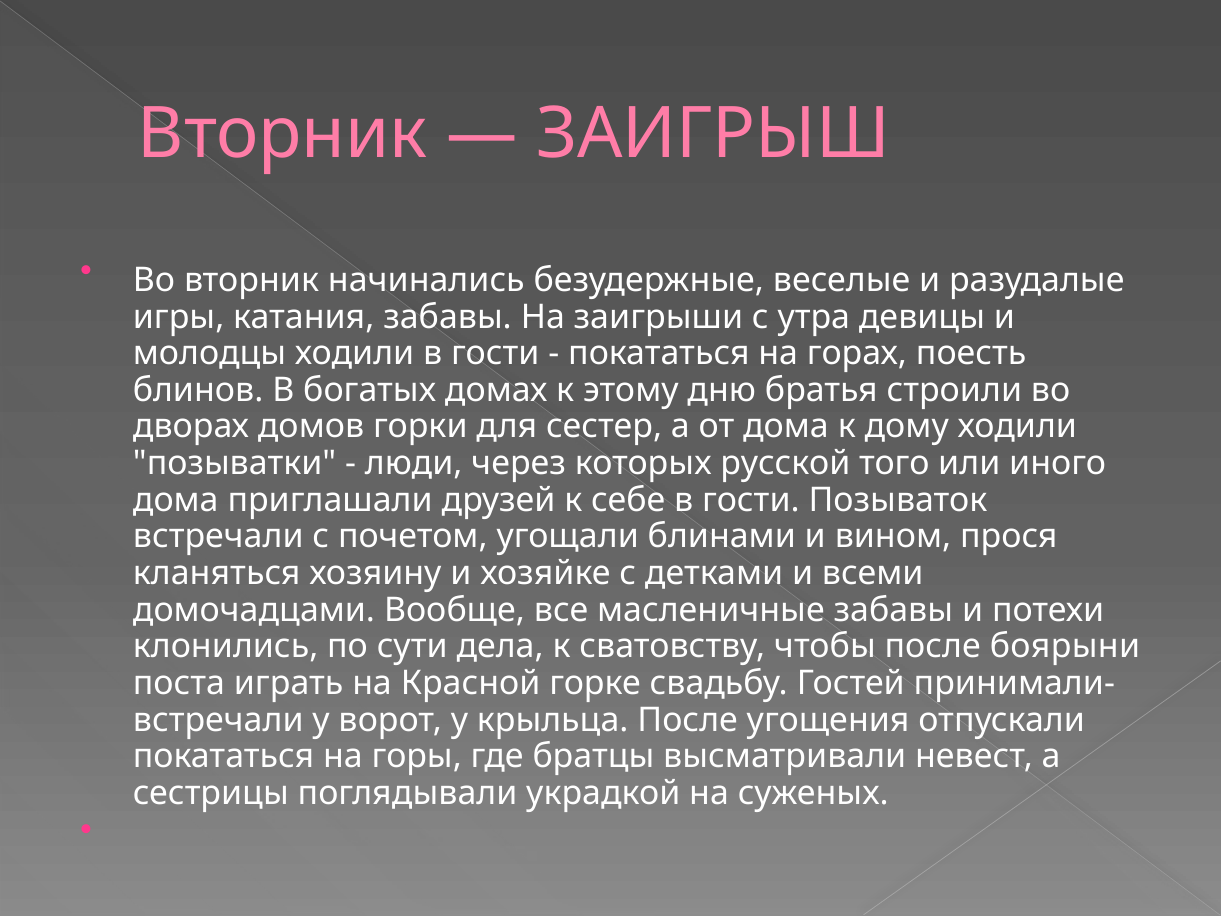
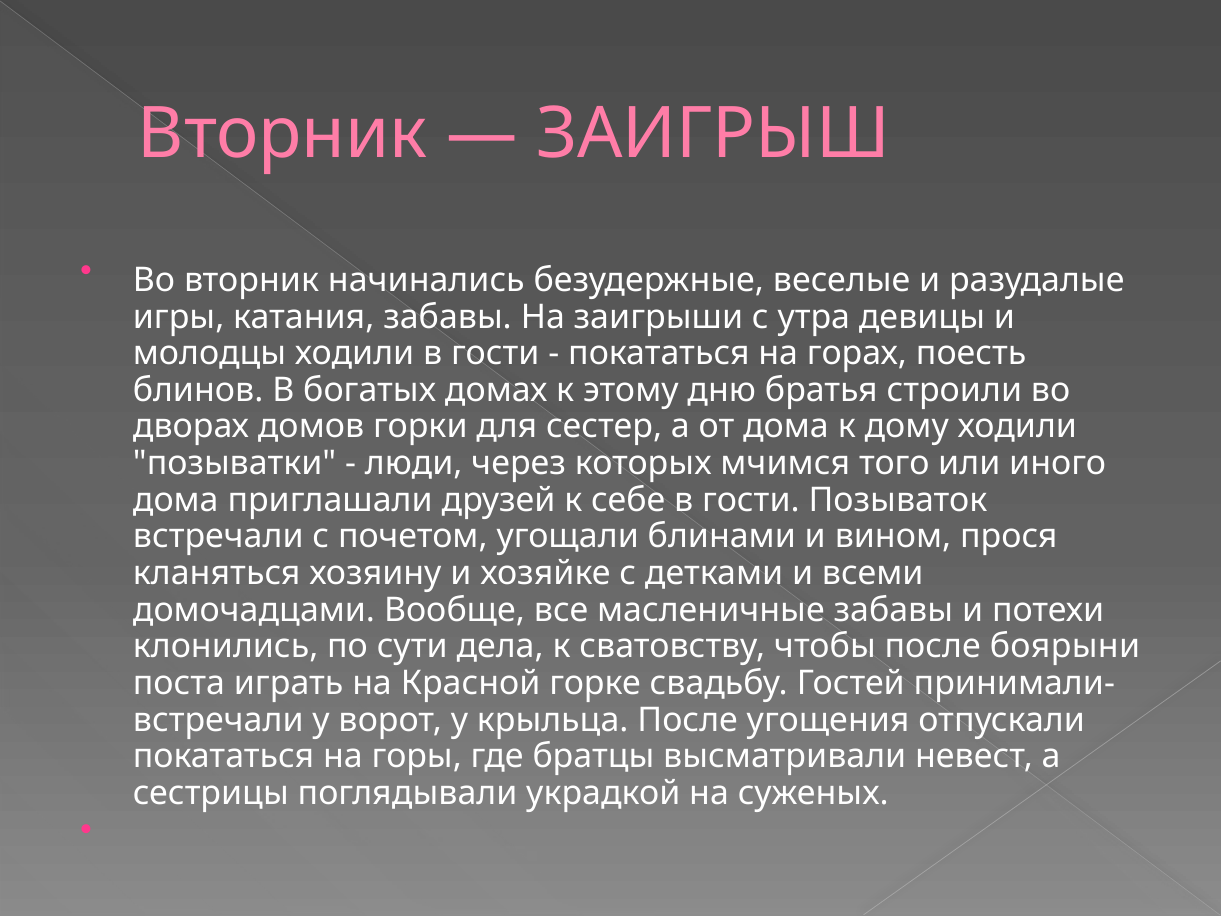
русской: русской -> мчимся (785, 463)
